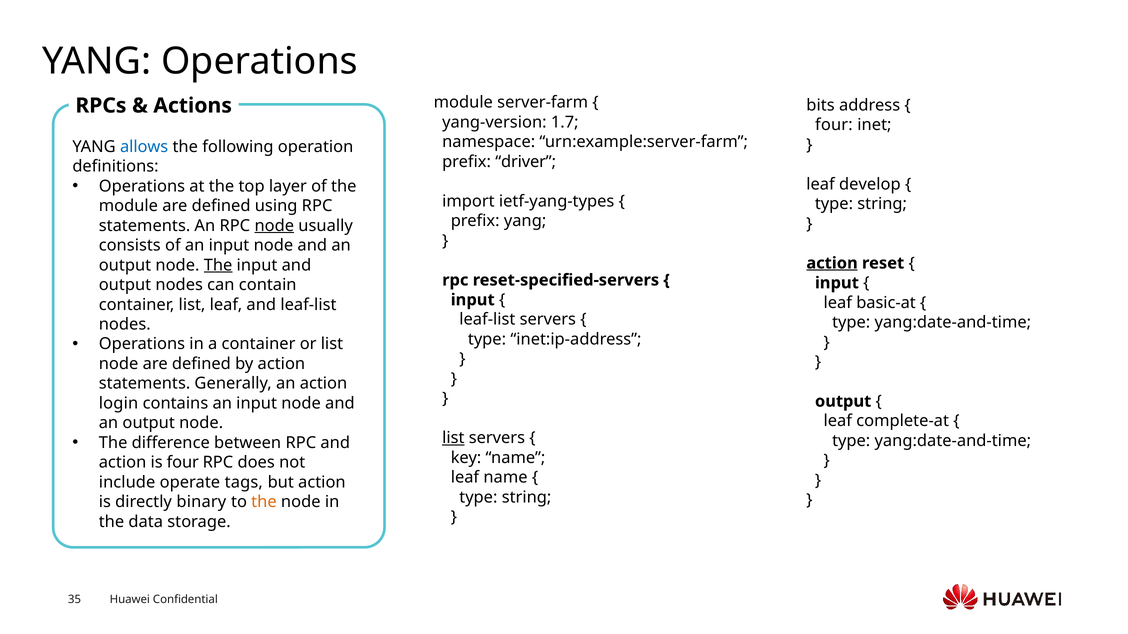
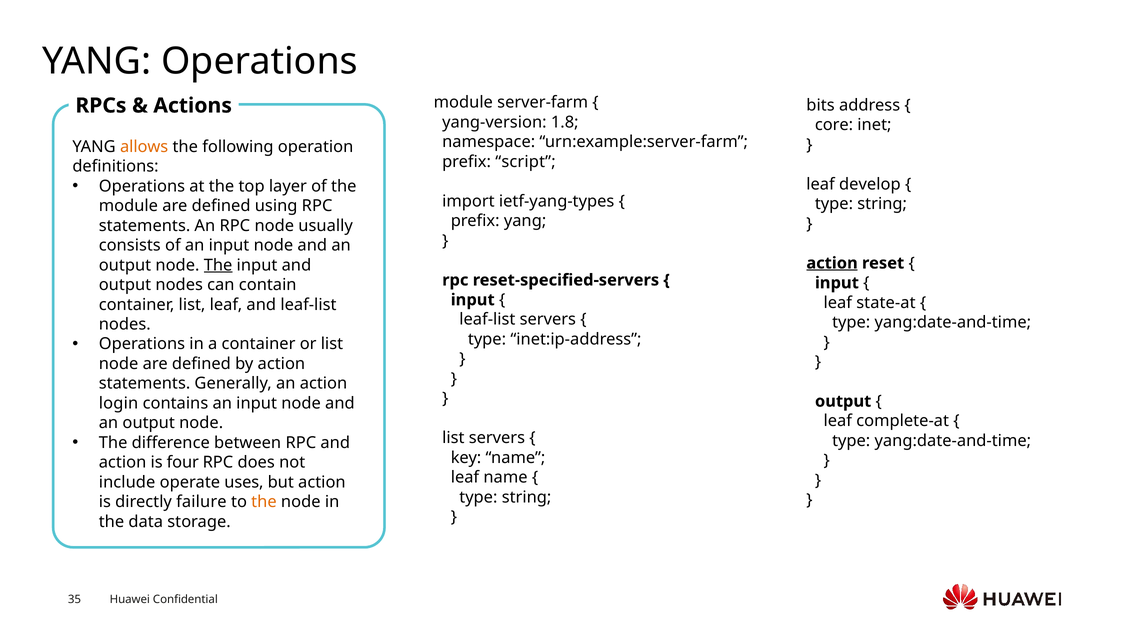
1.7: 1.7 -> 1.8 (565, 122)
four: four -> core (834, 125)
allows colour: blue -> orange (144, 147)
driver: driver -> script (526, 162)
node underline: present -> none (274, 226)
basic-at: basic-at -> state-at (886, 303)
list underline: present -> none (453, 438)
tags: tags -> uses (244, 483)
binary: binary -> failure (201, 502)
